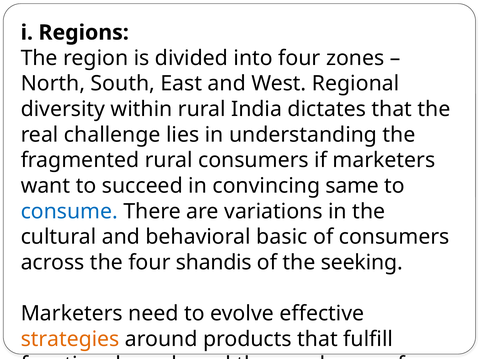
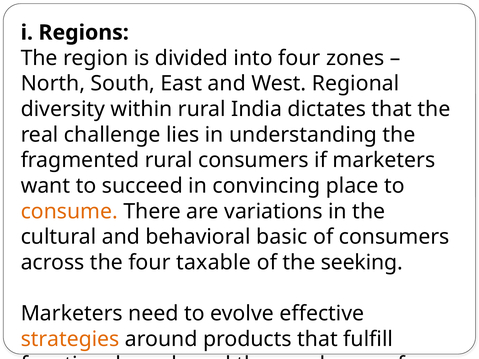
same: same -> place (352, 186)
consume colour: blue -> orange (69, 211)
shandis: shandis -> taxable (214, 263)
